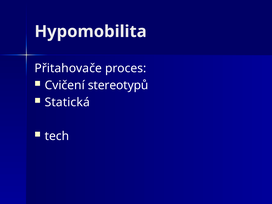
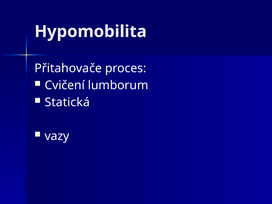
stereotypů: stereotypů -> lumborum (118, 85)
tech: tech -> vazy (57, 136)
